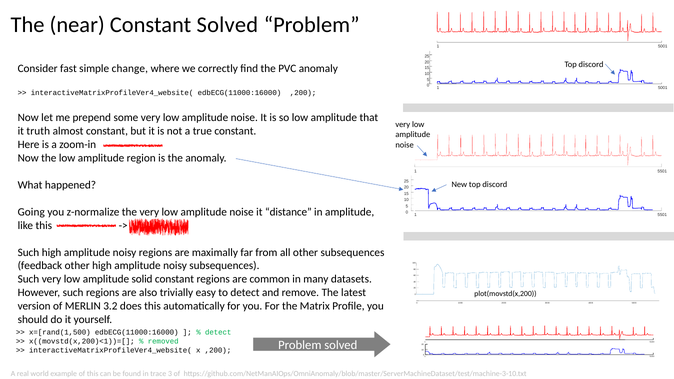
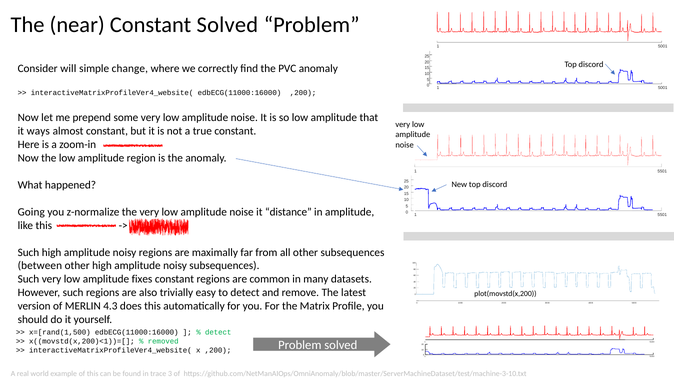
fast: fast -> will (68, 68)
truth: truth -> ways (38, 131)
feedback: feedback -> between (40, 266)
solid: solid -> fixes (142, 279)
3.2: 3.2 -> 4.3 (110, 306)
